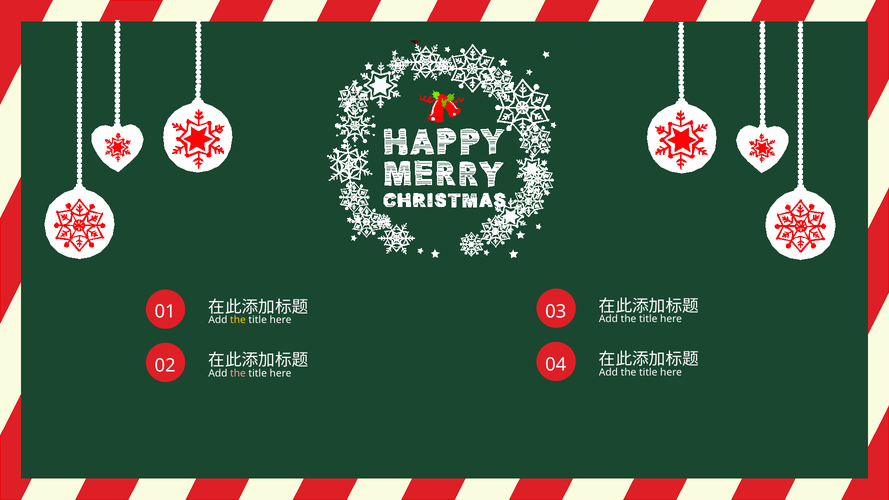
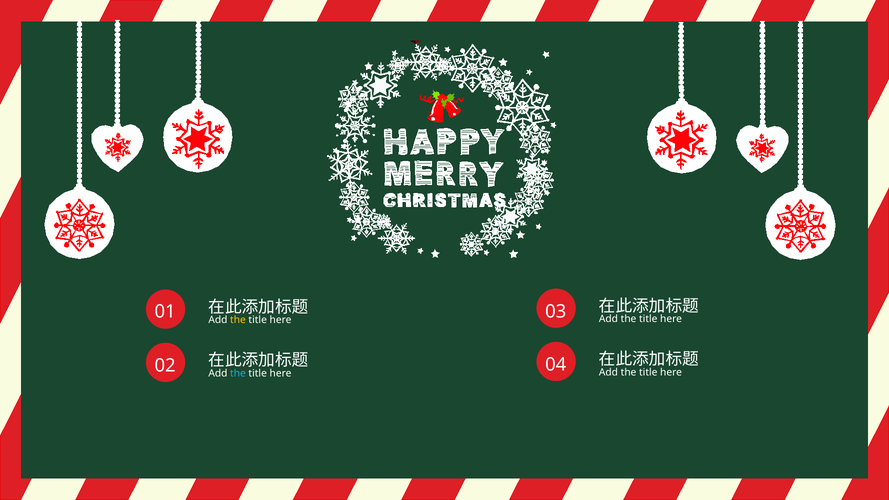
the colour: pink -> light blue (238, 373)
